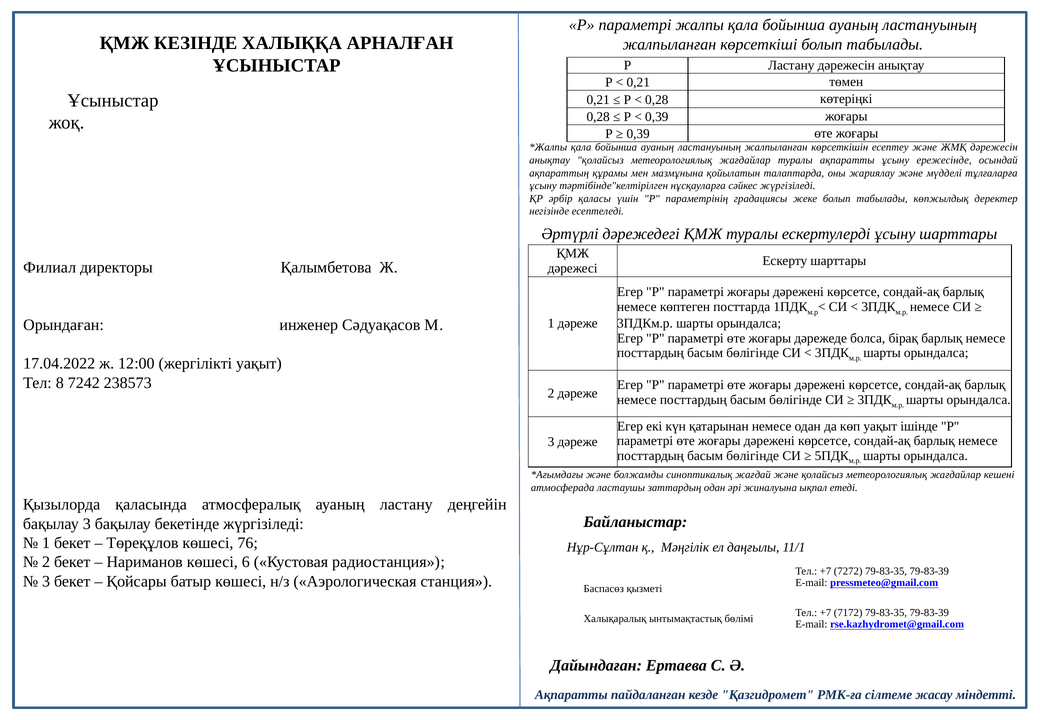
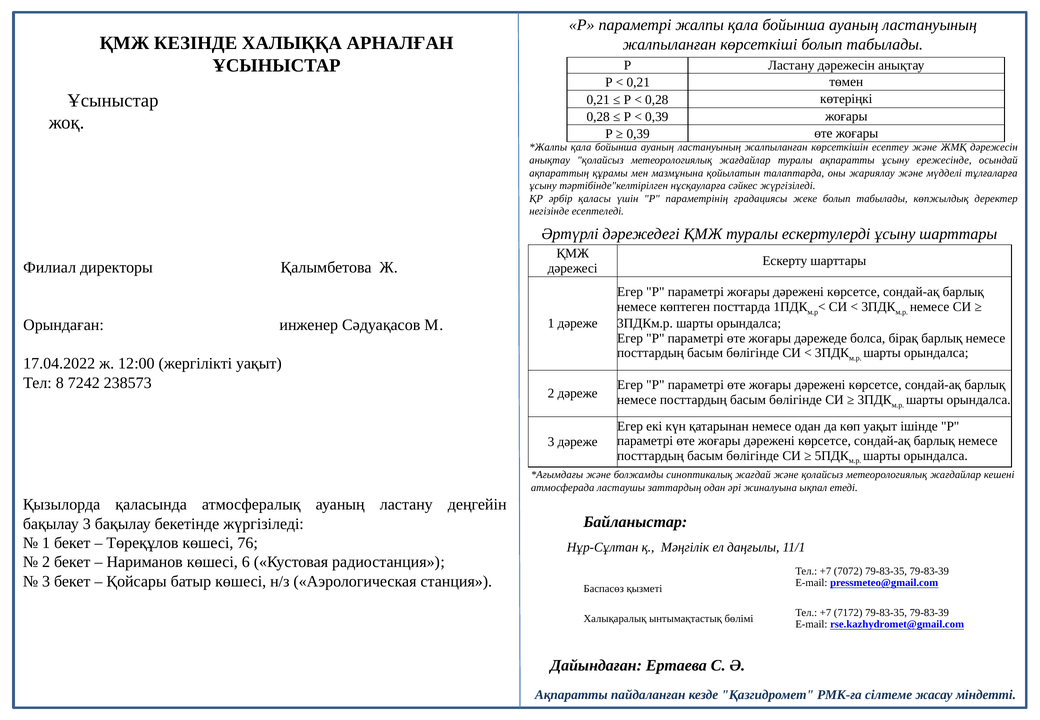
7272: 7272 -> 7072 (848, 571)
